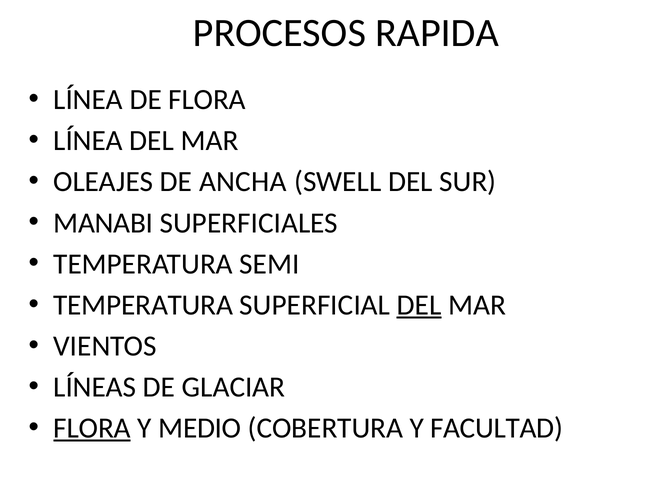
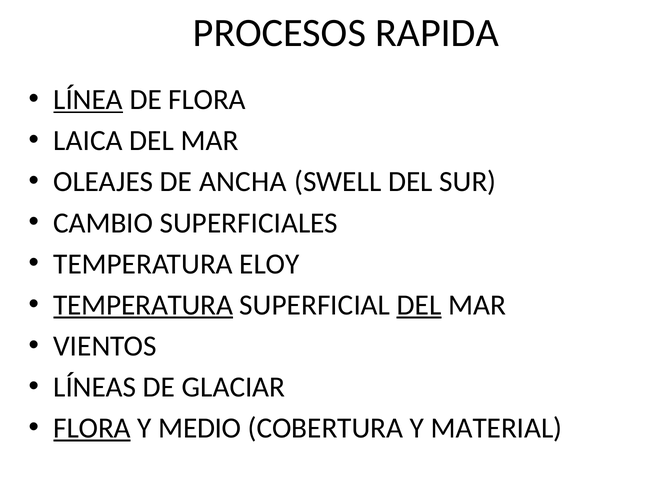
LÍNEA underline: none -> present (88, 100)
LÍNEA: LÍNEA -> LAICA (88, 141)
MANABI: MANABI -> CAMBIO (103, 223)
SEMI: SEMI -> ELOY (269, 264)
TEMPERATURA underline: none -> present (143, 305)
FACULTAD: FACULTAD -> MATERIAL (496, 428)
